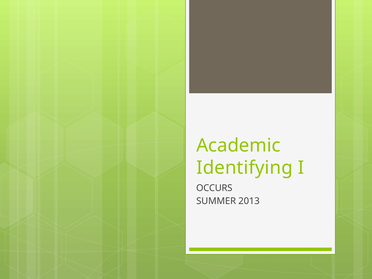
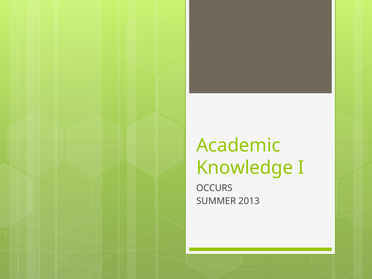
Identifying: Identifying -> Knowledge (245, 168)
